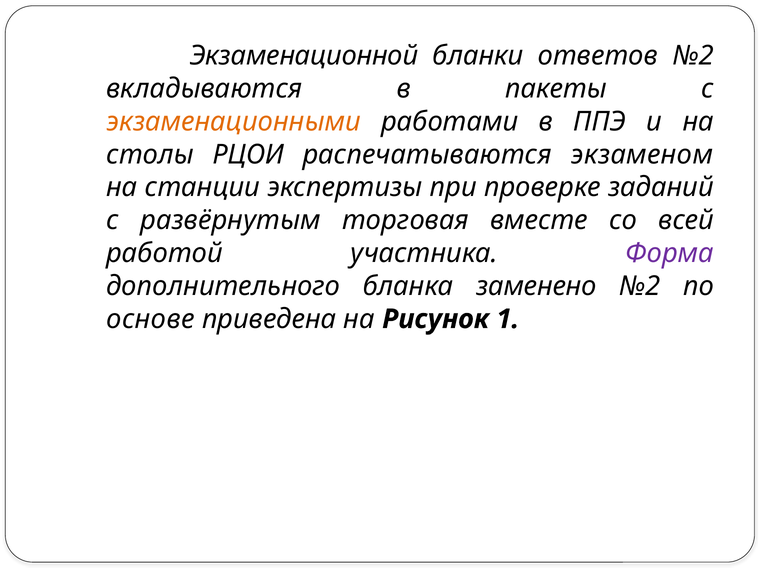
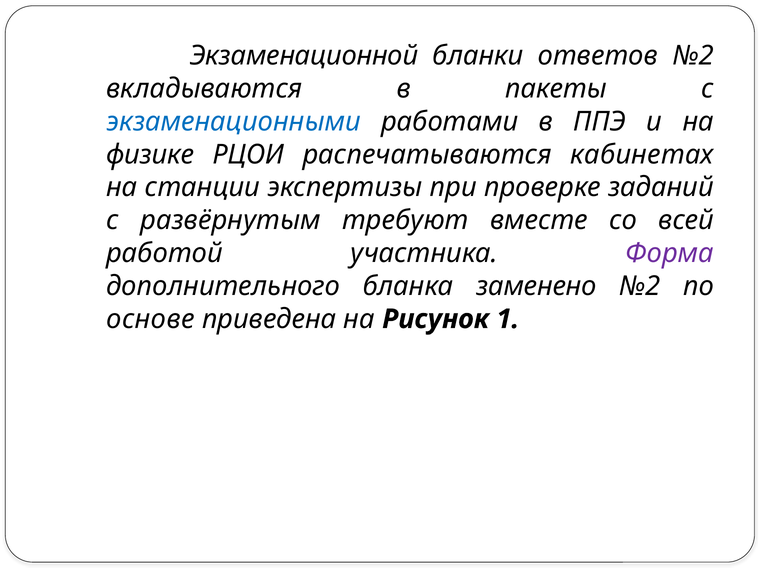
экзаменационными colour: orange -> blue (233, 122)
столы: столы -> физике (150, 154)
экзаменом: экзаменом -> кабинетах (642, 154)
торговая: торговая -> требуют (405, 220)
